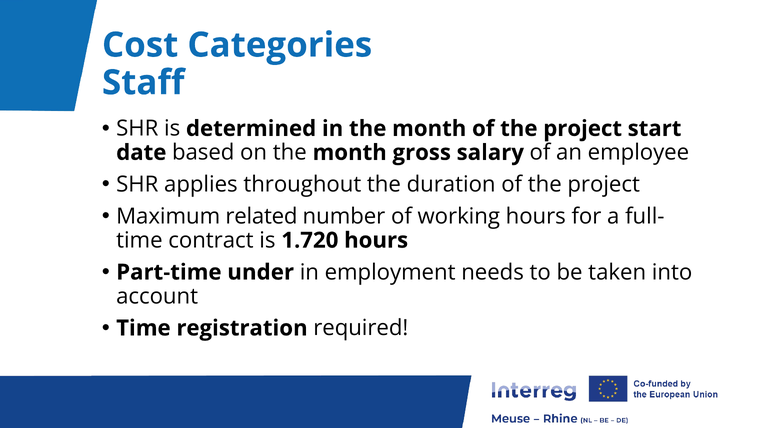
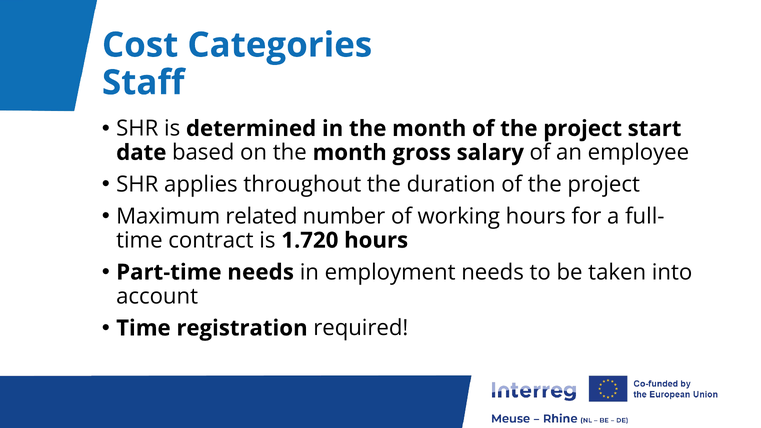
Part-time under: under -> needs (261, 272)
